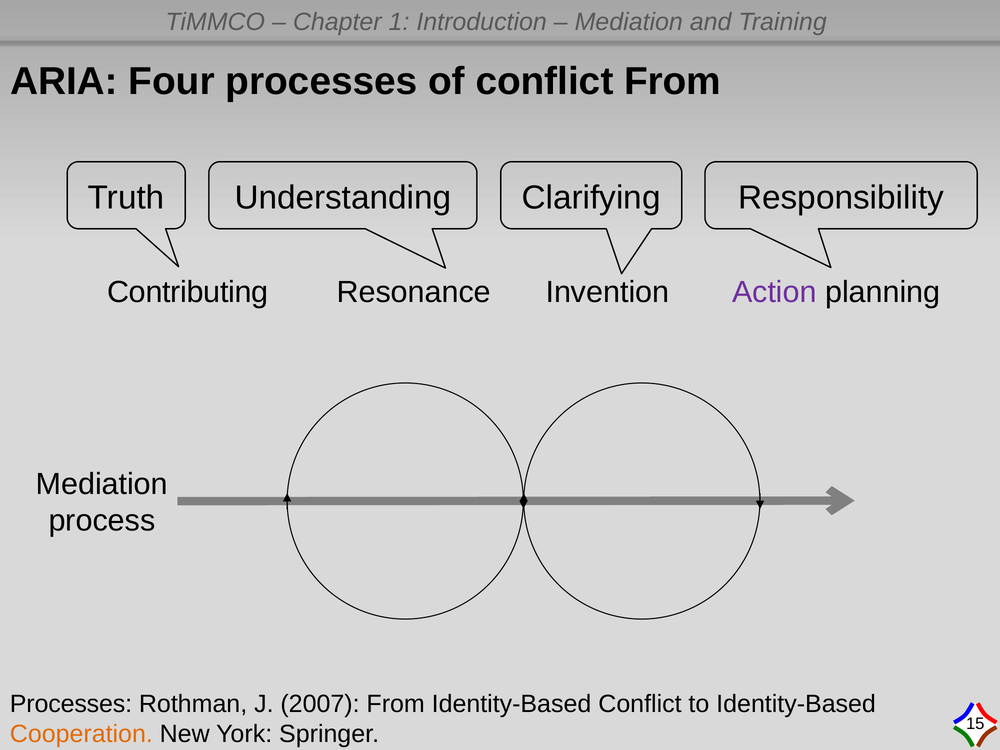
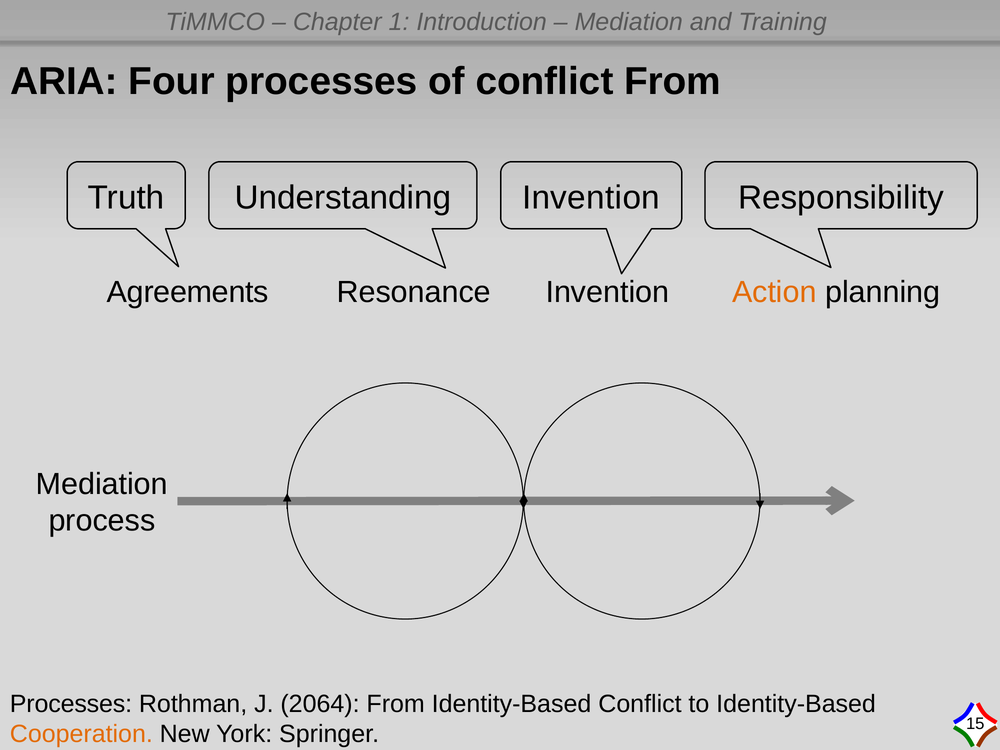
Understanding Clarifying: Clarifying -> Invention (591, 198)
Contributing: Contributing -> Agreements (188, 292)
Action colour: purple -> orange (774, 292)
2007: 2007 -> 2064 (320, 704)
